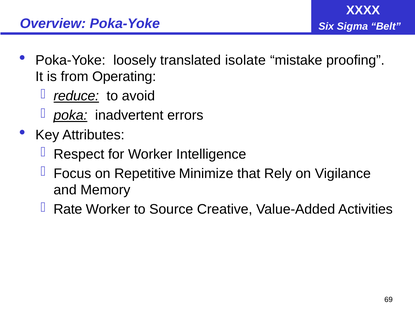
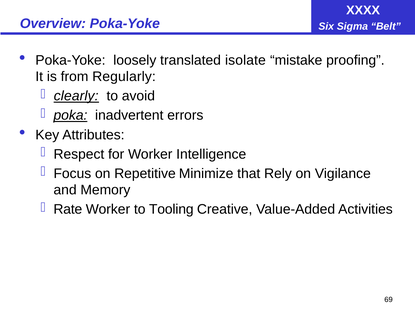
Operating: Operating -> Regularly (124, 77)
reduce: reduce -> clearly (76, 96)
Source: Source -> Tooling (171, 210)
